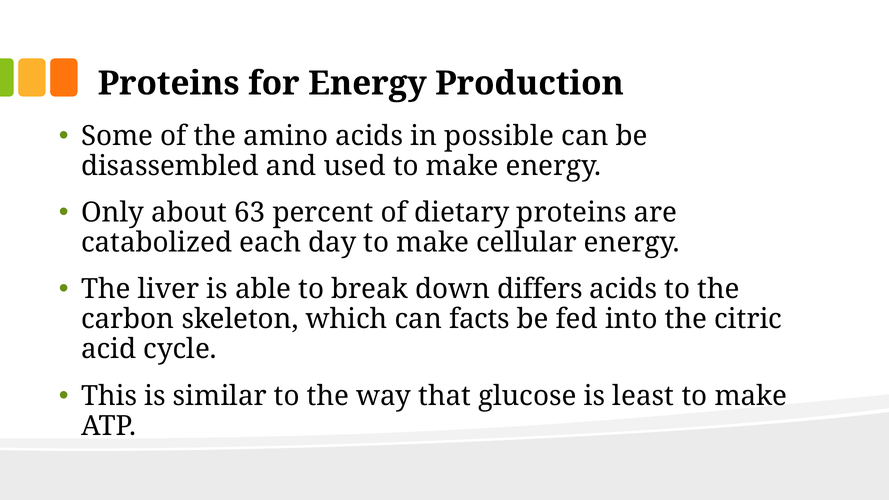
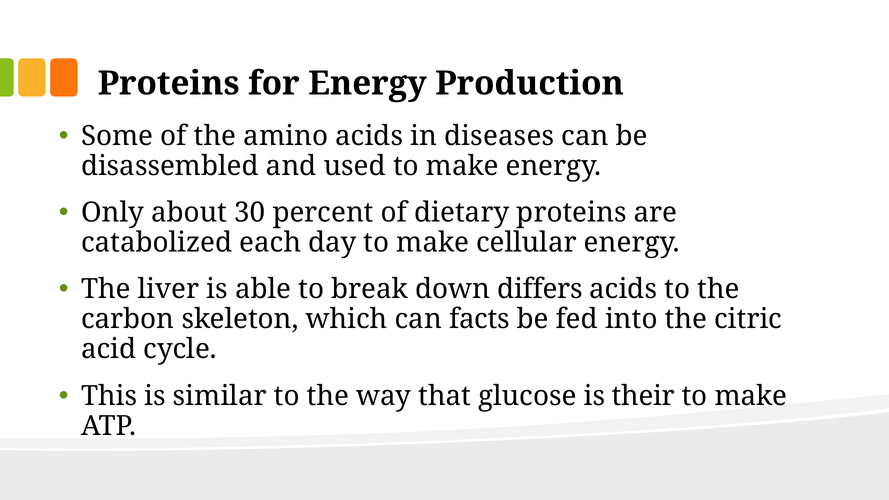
possible: possible -> diseases (499, 136)
63: 63 -> 30 (250, 213)
least: least -> their (643, 396)
